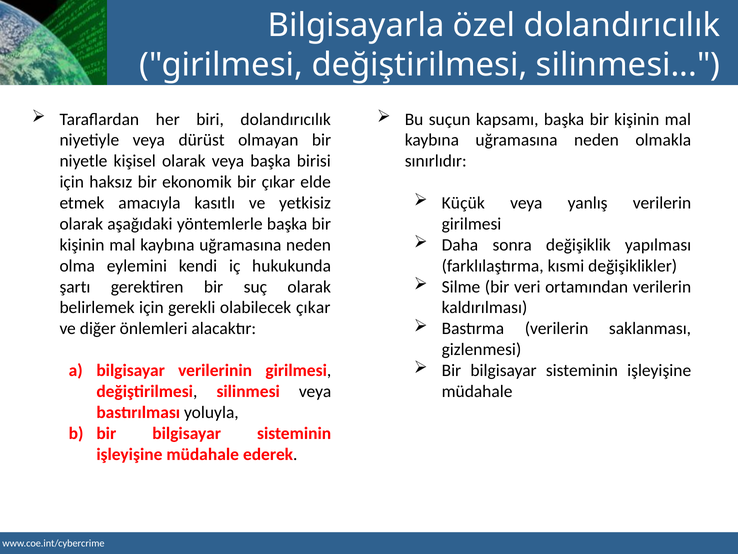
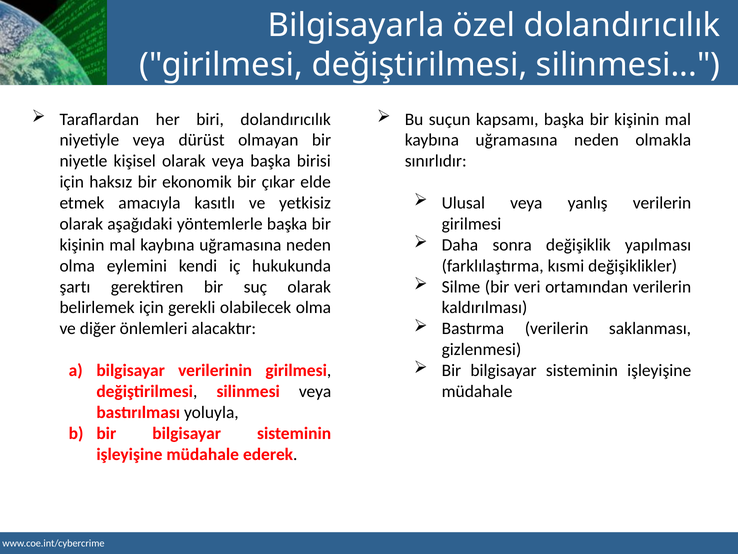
Küçük: Küçük -> Ulusal (463, 203)
olabilecek çıkar: çıkar -> olma (313, 307)
